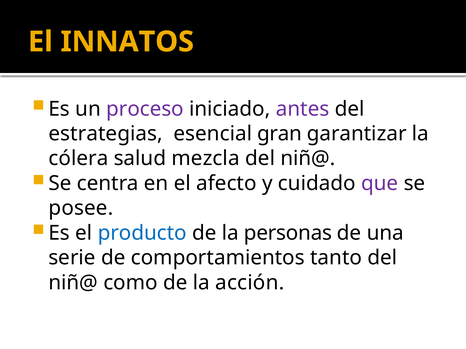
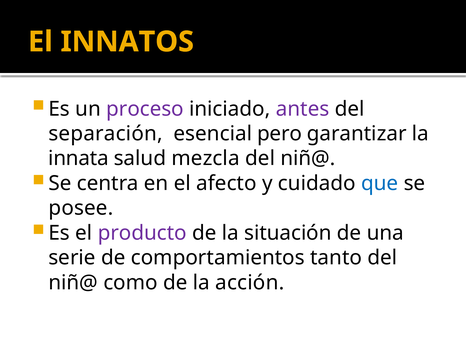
estrategias: estrategias -> separación (106, 134)
gran: gran -> pero (280, 134)
cólera: cólera -> innata (79, 159)
que colour: purple -> blue (380, 184)
producto colour: blue -> purple (142, 233)
personas: personas -> situación (288, 233)
